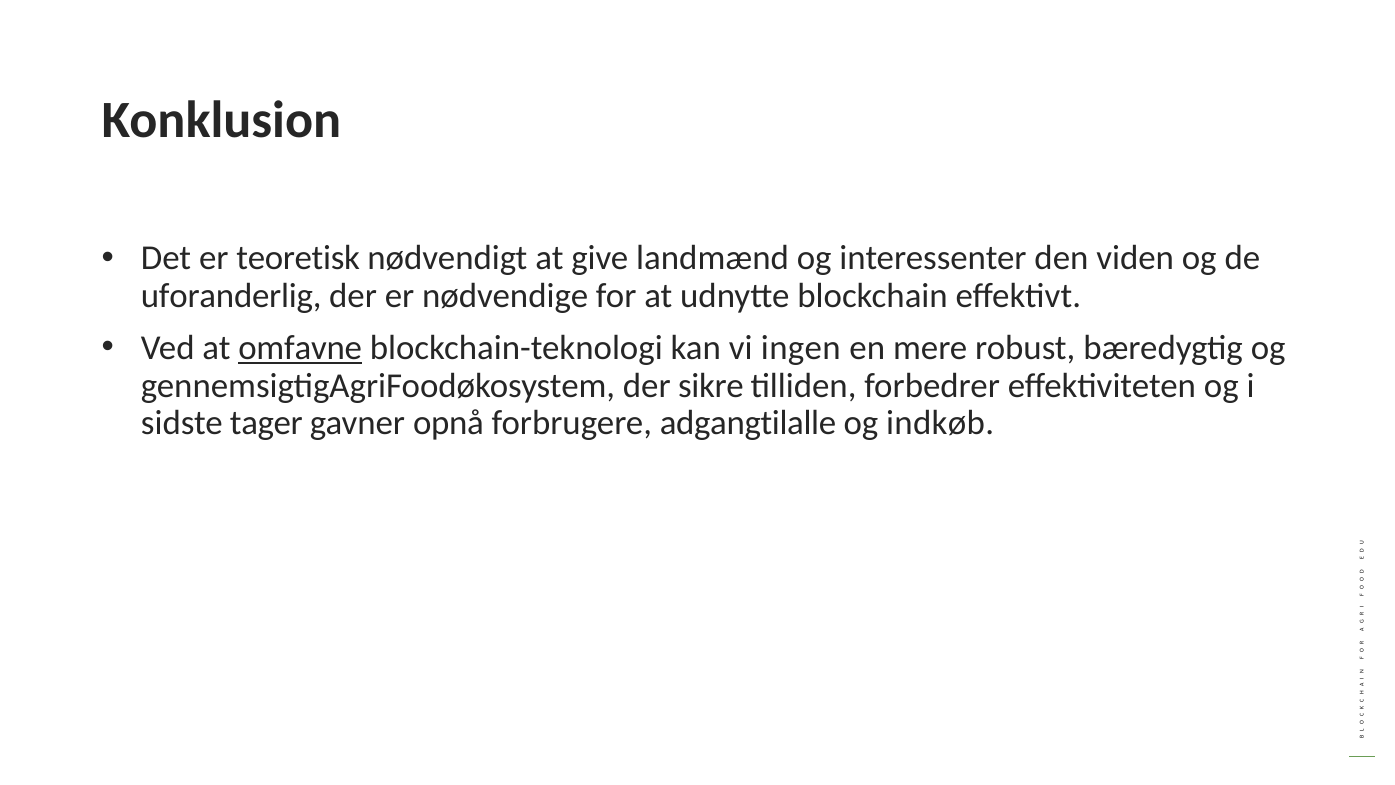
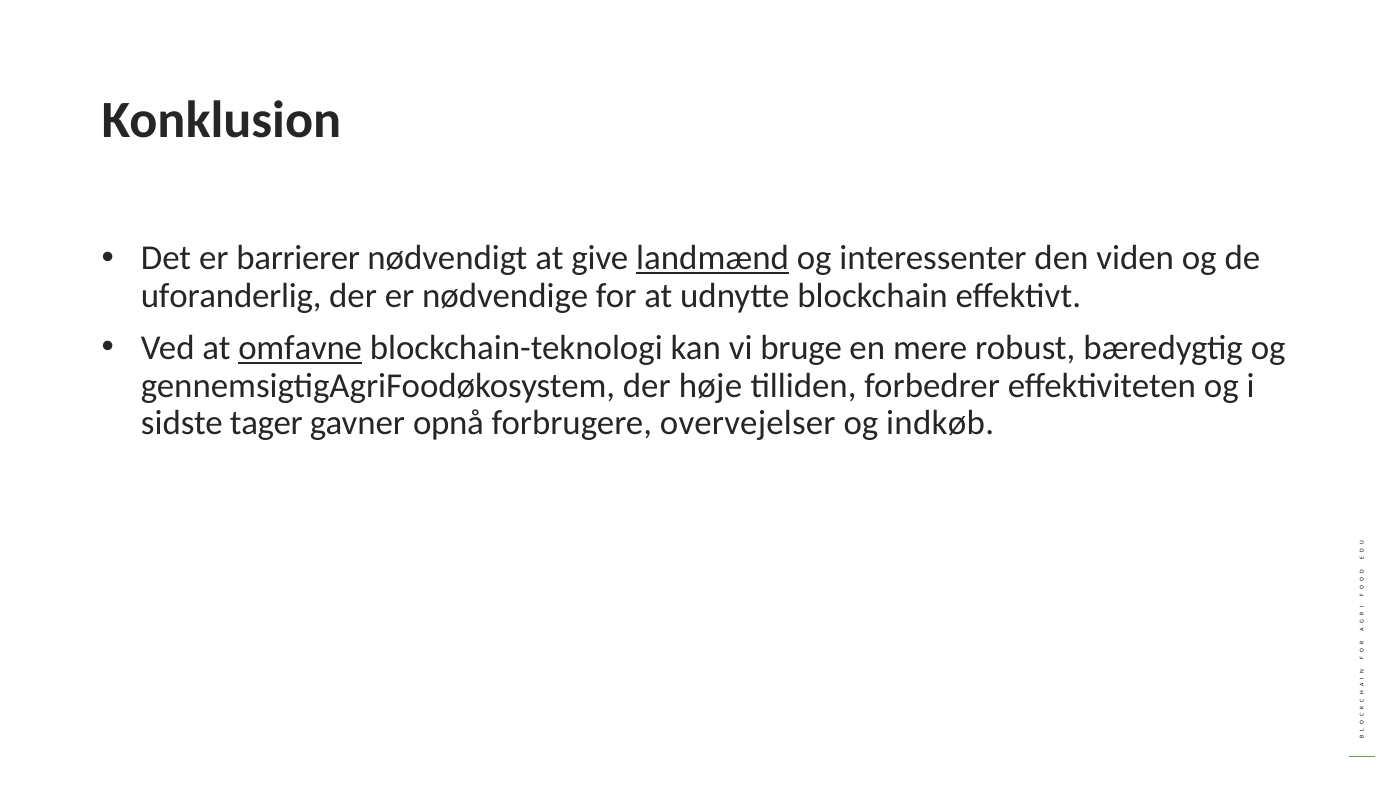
teoretisk: teoretisk -> barrierer (298, 258)
landmænd underline: none -> present (713, 258)
ingen: ingen -> bruge (801, 348)
sikre: sikre -> høje (711, 385)
adgangtilalle: adgangtilalle -> overvejelser (748, 423)
